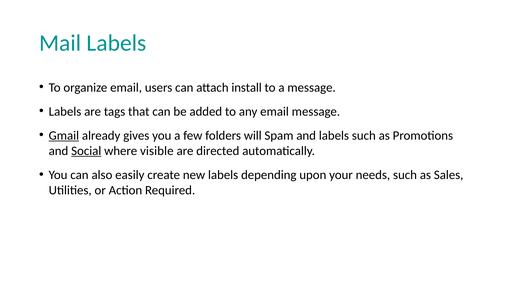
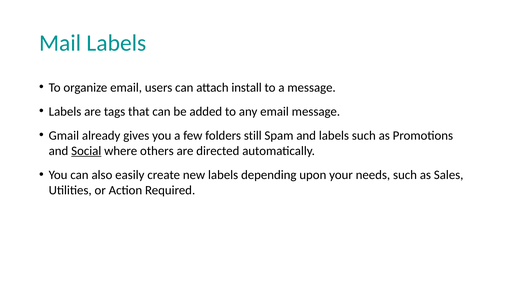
Gmail underline: present -> none (64, 135)
will: will -> still (253, 135)
visible: visible -> others (157, 151)
